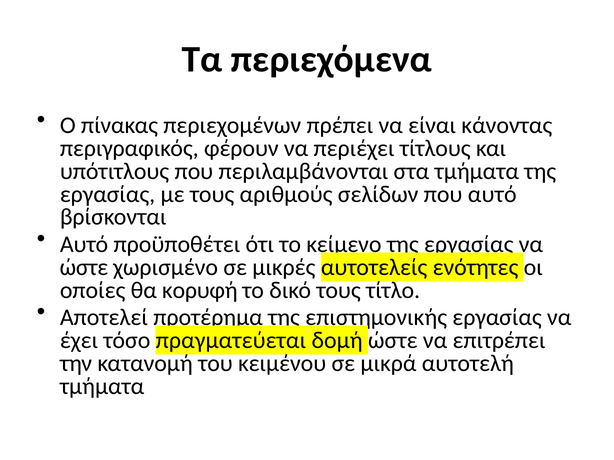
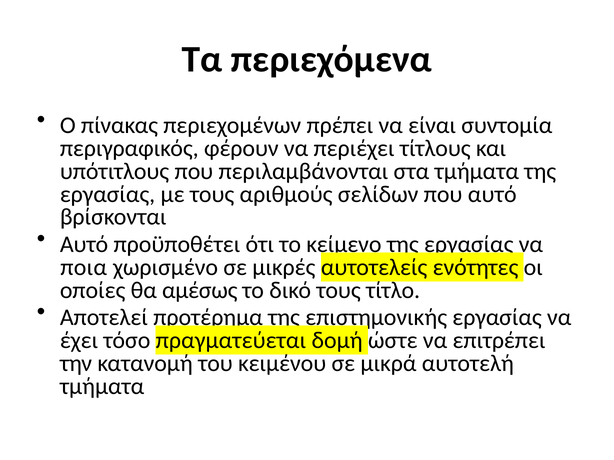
κάνοντας: κάνοντας -> συντομία (507, 126)
ώστε: ώστε -> ποια (84, 268)
κορυφή: κορυφή -> αμέσως (200, 291)
